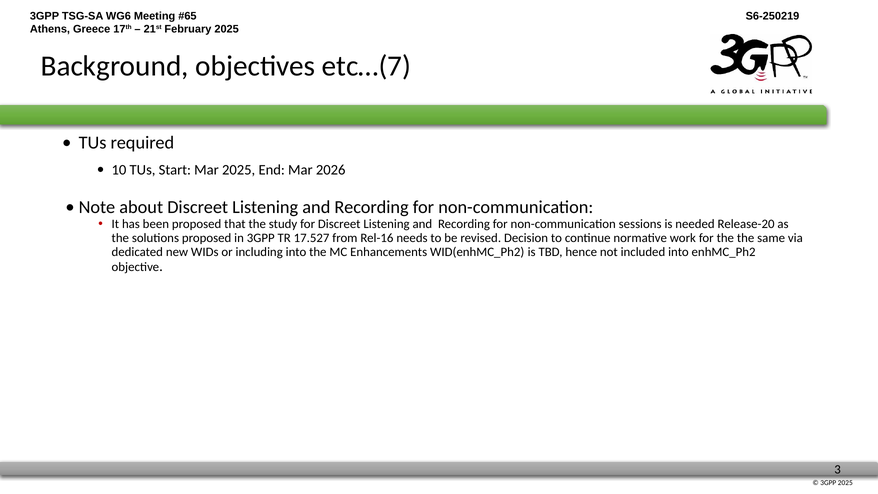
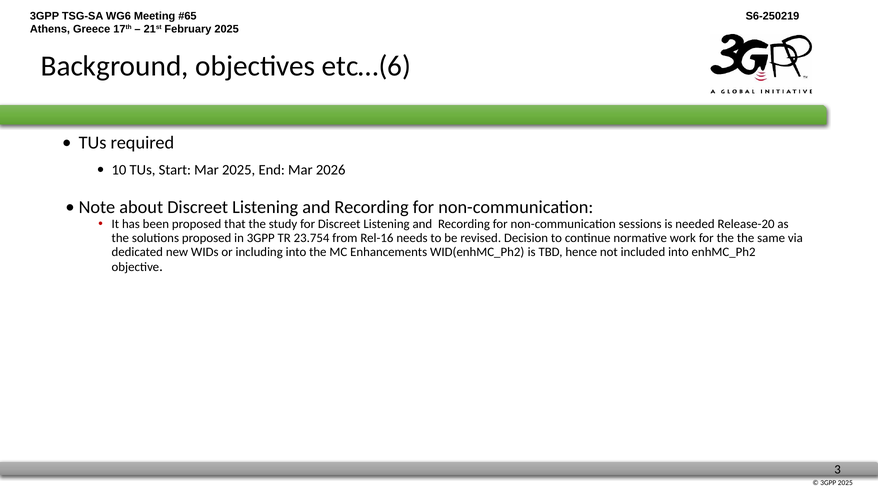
etc…(7: etc…(7 -> etc…(6 (366, 66)
17.527: 17.527 -> 23.754 (312, 238)
